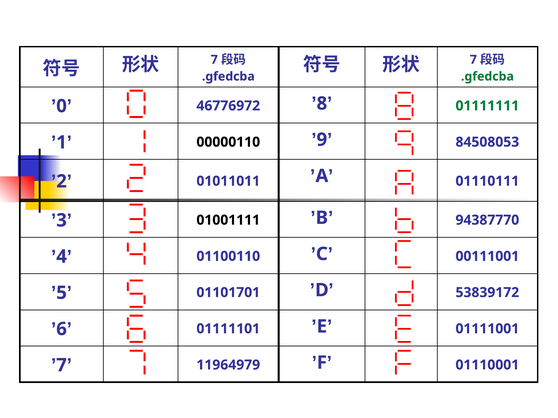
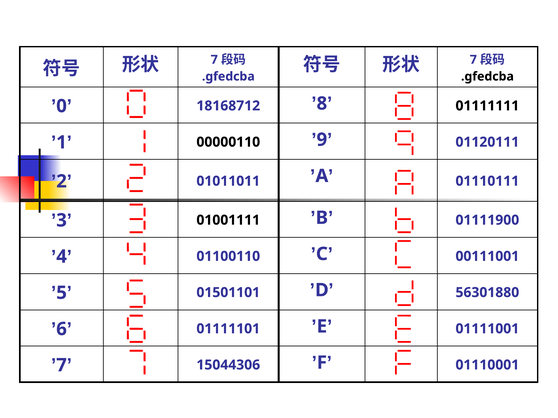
.gfedcba colour: green -> black (487, 77)
46776972: 46776972 -> 18168712 (228, 106)
01111111 colour: green -> black (487, 106)
84508053: 84508053 -> 01120111 (487, 142)
94387770: 94387770 -> 01111900 (487, 220)
01101701: 01101701 -> 01501101 (228, 293)
53839172: 53839172 -> 56301880 (487, 293)
11964979: 11964979 -> 15044306 (228, 365)
